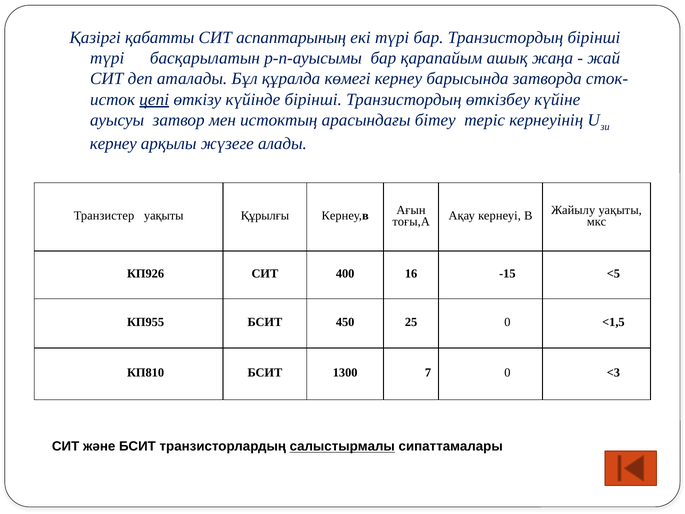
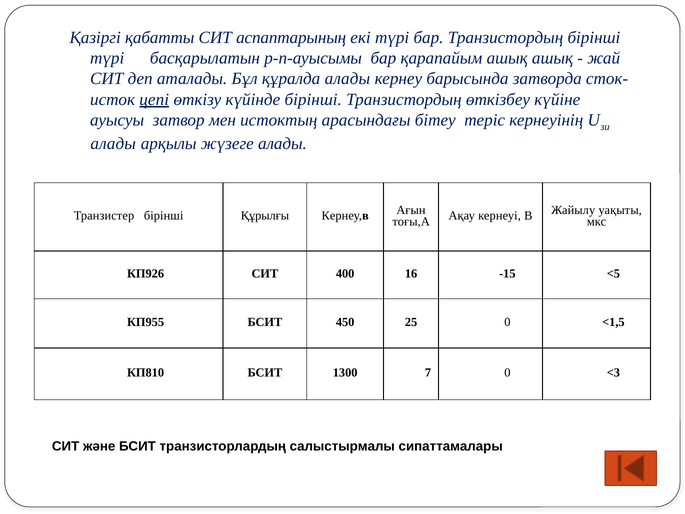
ашық жаңа: жаңа -> ашық (552, 58)
құралда көмегі: көмегі -> алады (347, 79)
кернеу: кернеу -> алады (113, 144)
Транзистер уақыты: уақыты -> бірінші (164, 216)
салыстырмалы underline: present -> none (342, 446)
